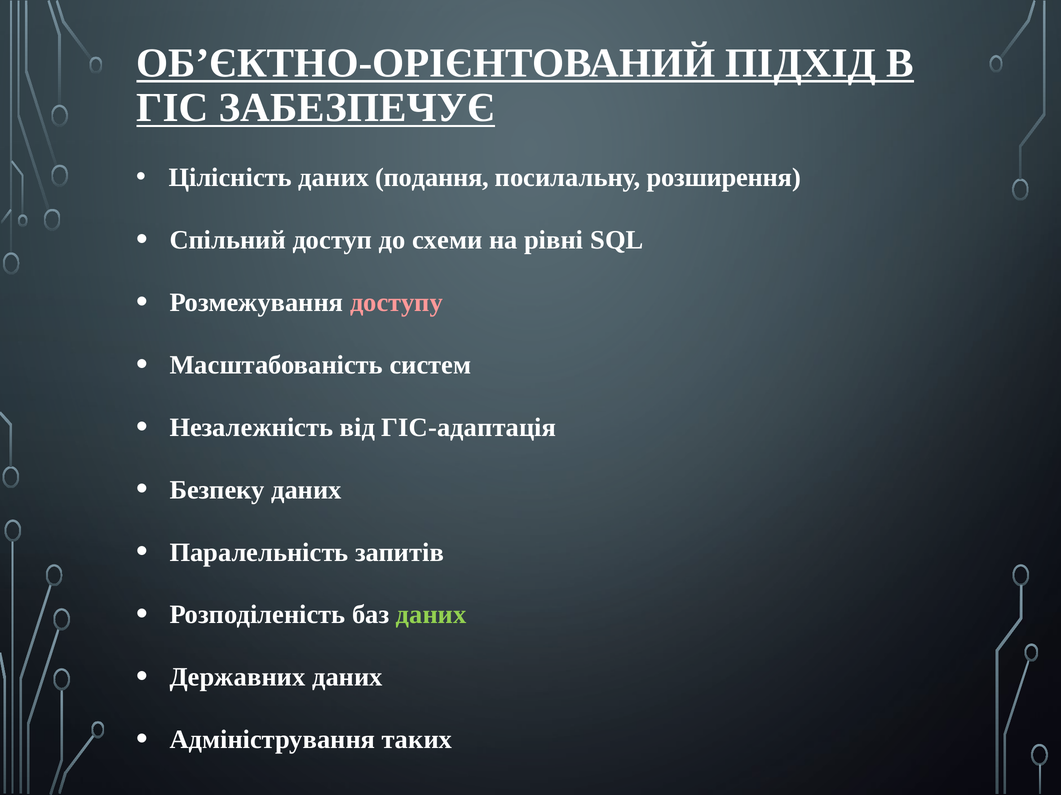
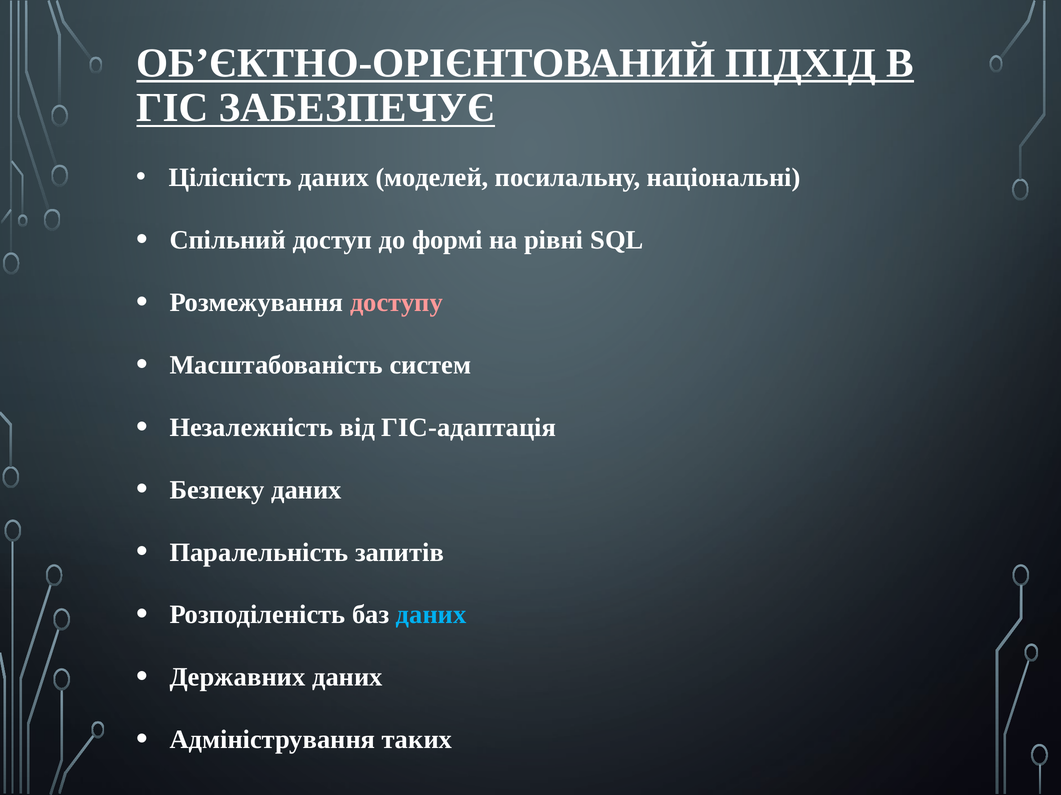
подання: подання -> моделей (432, 178)
розширення: розширення -> національні (724, 178)
схеми: схеми -> формі (447, 240)
даних colour: light green -> light blue (431, 615)
